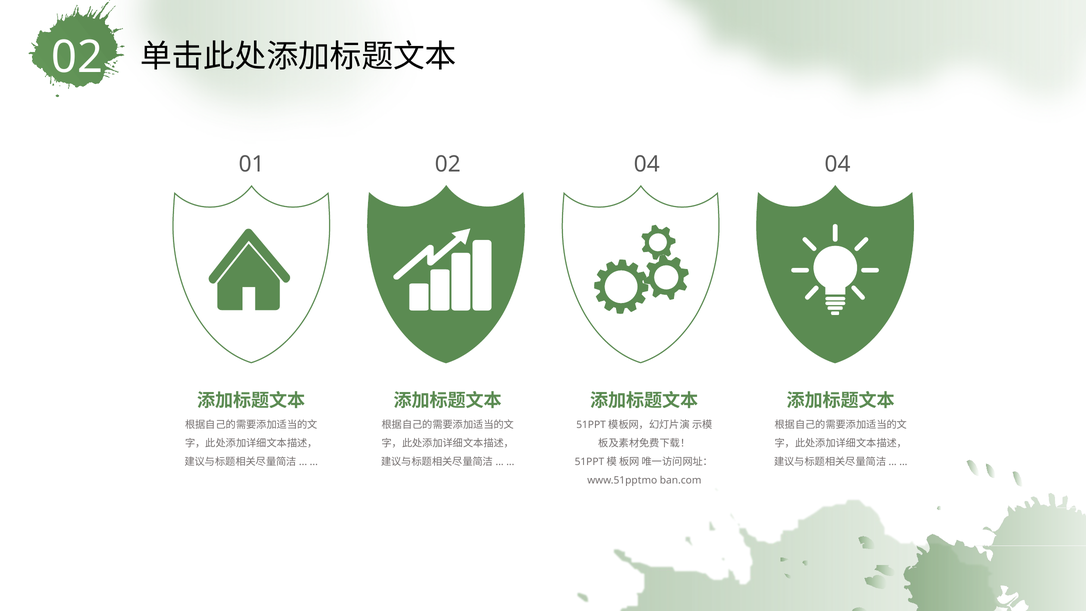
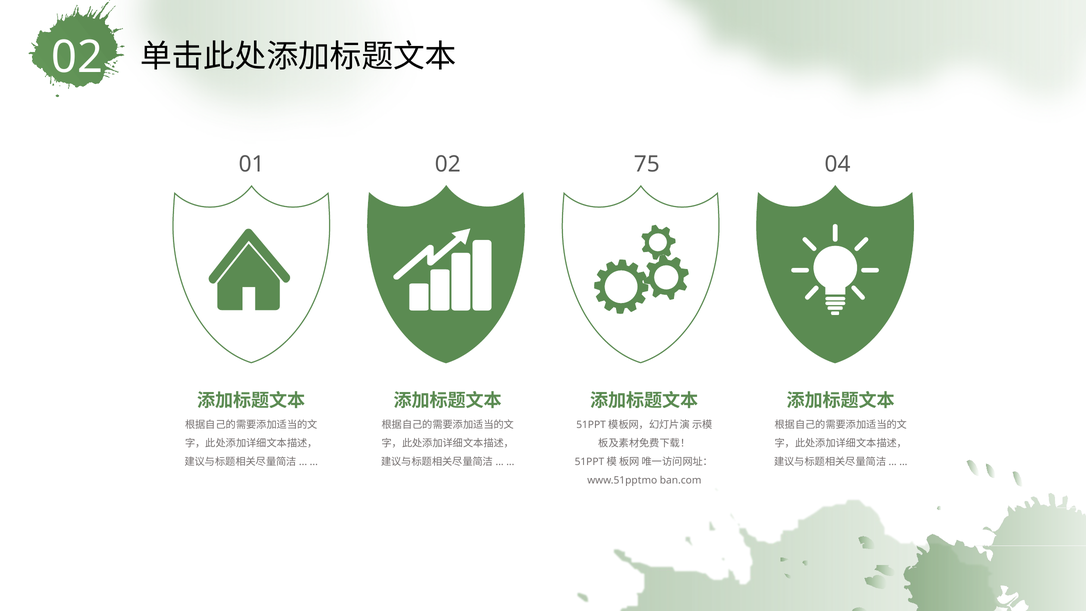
02 04: 04 -> 75 (647, 164)
